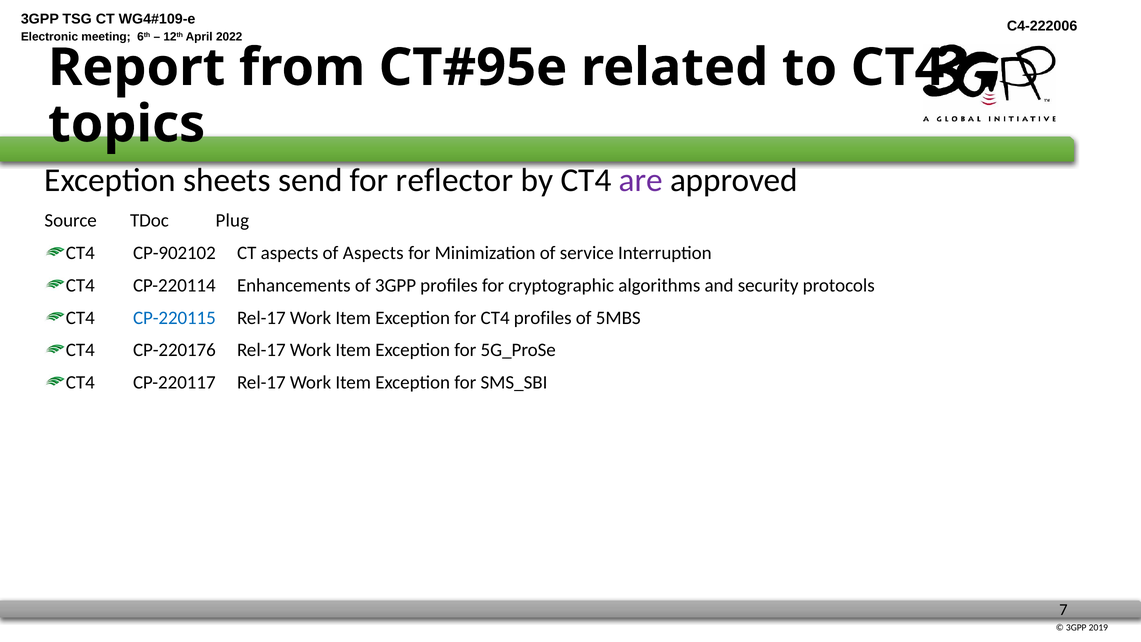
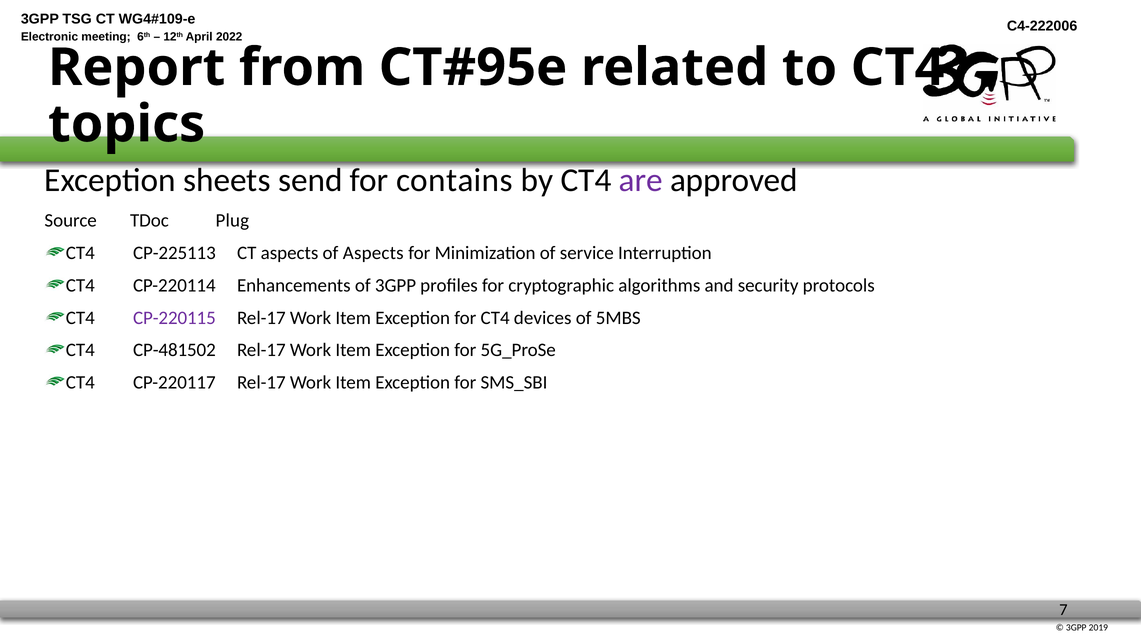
reflector: reflector -> contains (454, 180)
CP-902102: CP-902102 -> CP-225113 (174, 253)
CP-220115 colour: blue -> purple (174, 318)
CT4 profiles: profiles -> devices (543, 318)
CP-220176: CP-220176 -> CP-481502 (174, 350)
